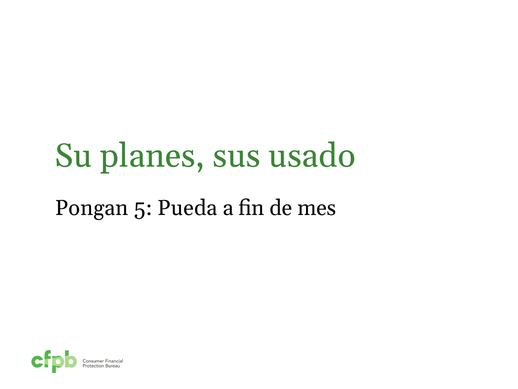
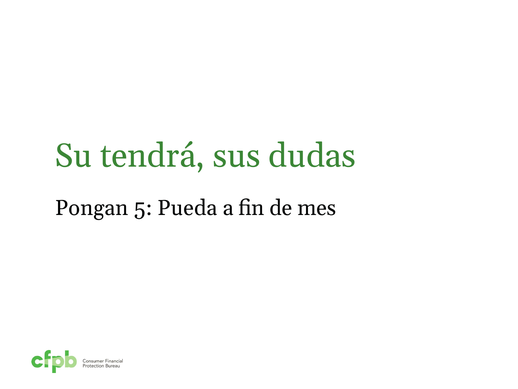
planes: planes -> tendrá (153, 156)
usado: usado -> dudas (312, 156)
